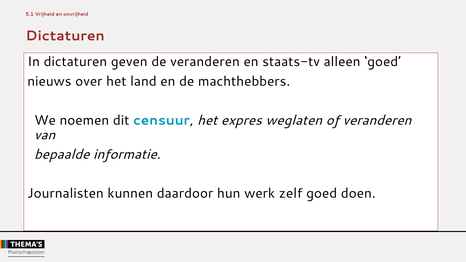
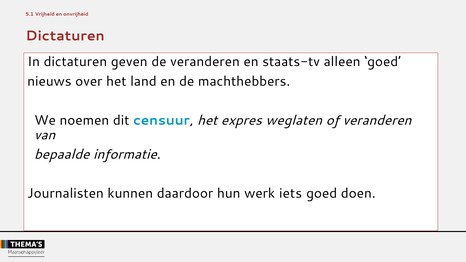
zelf: zelf -> iets (291, 193)
